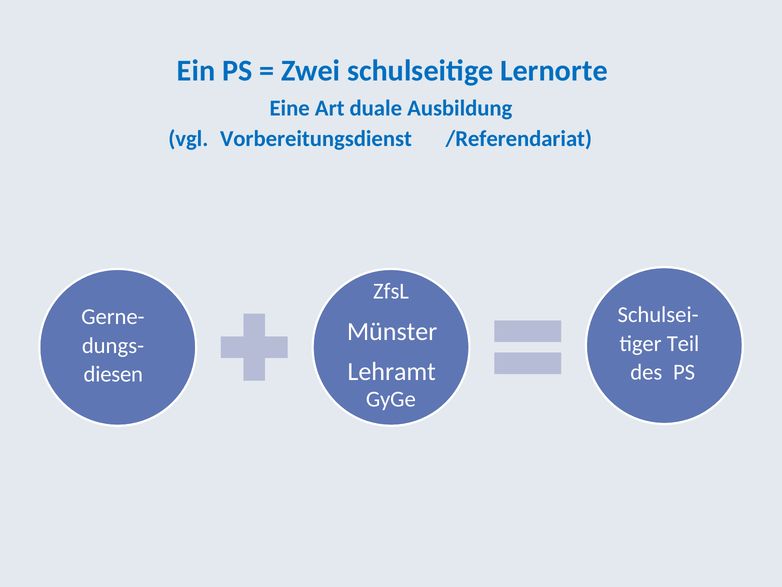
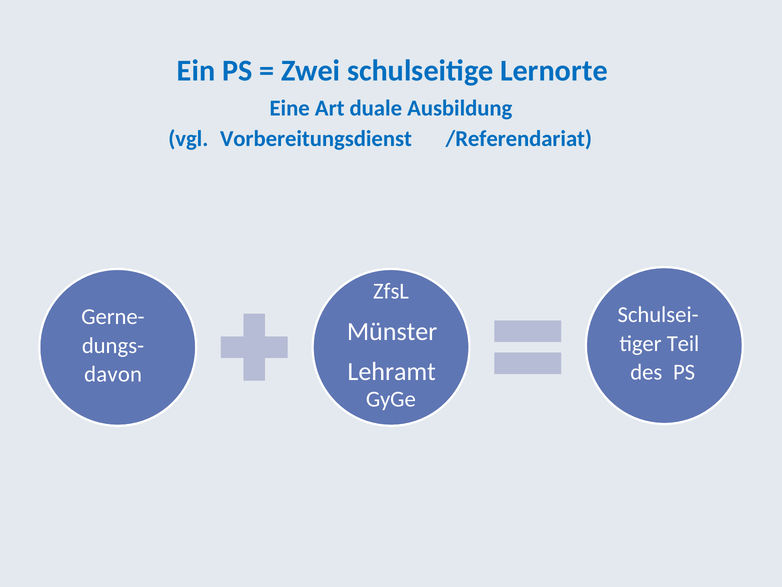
diesen: diesen -> davon (113, 374)
